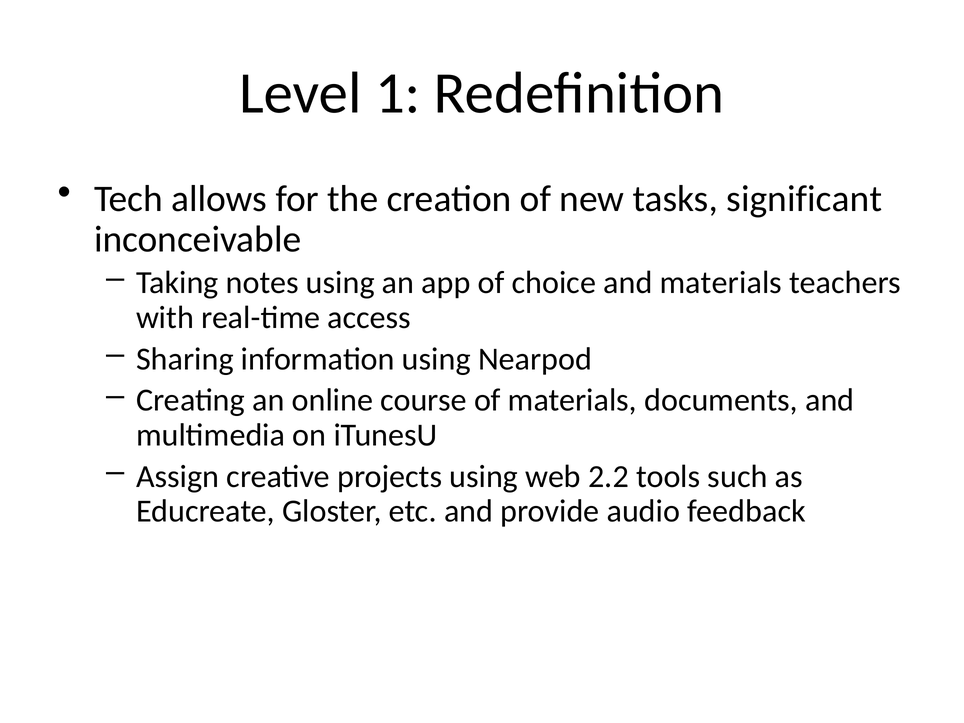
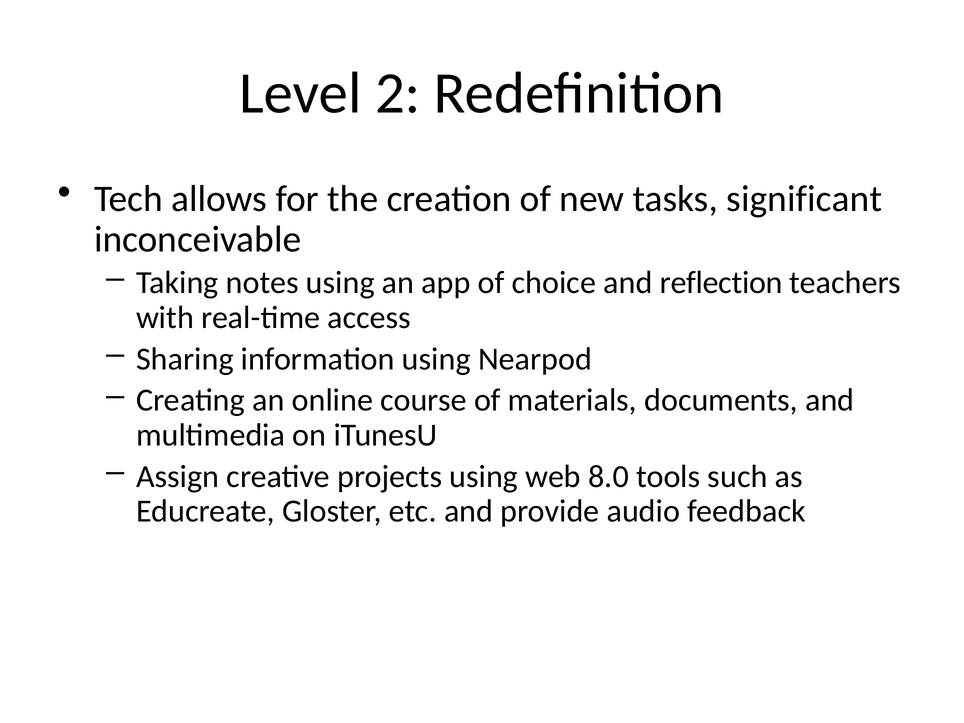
1: 1 -> 2 (398, 93)
and materials: materials -> reflection (721, 283)
2.2: 2.2 -> 8.0 (609, 477)
